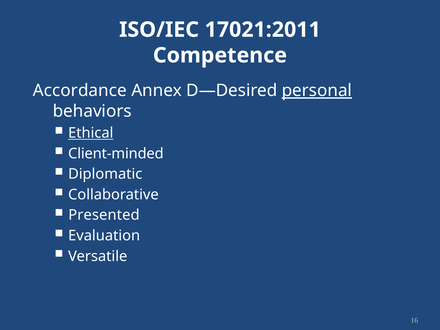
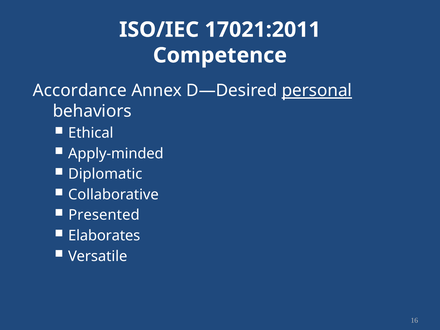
Ethical underline: present -> none (91, 133)
Client-minded: Client-minded -> Apply-minded (116, 154)
Evaluation: Evaluation -> Elaborates (104, 236)
